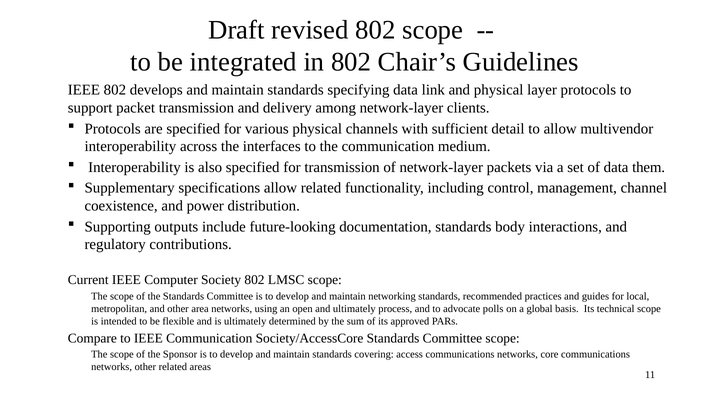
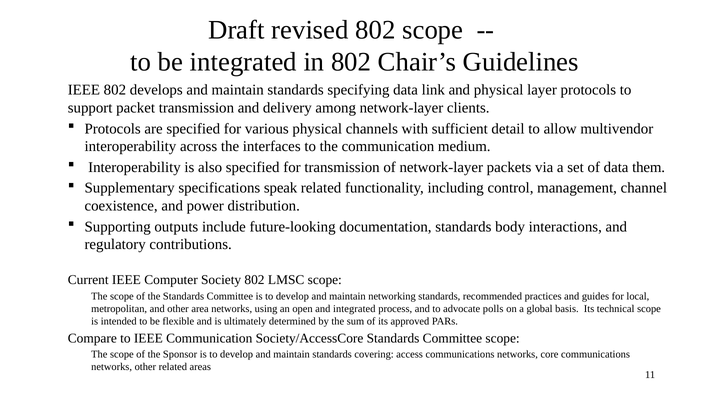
specifications allow: allow -> speak (281, 188)
and ultimately: ultimately -> integrated (354, 309)
